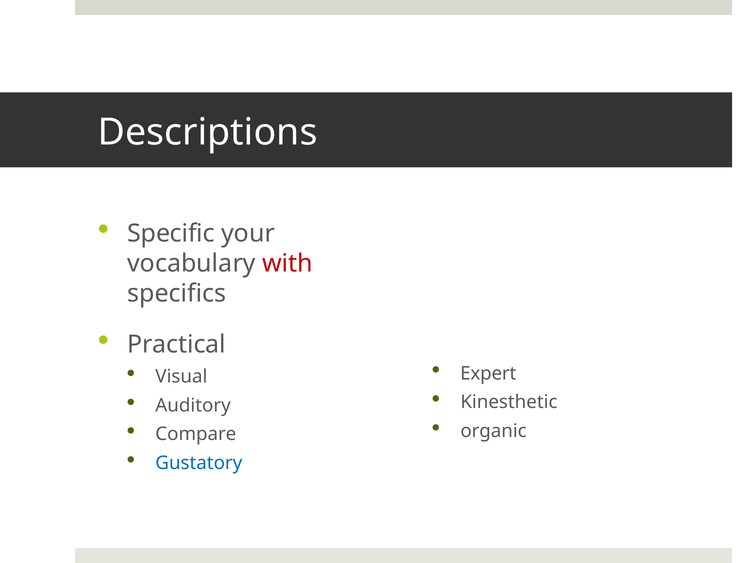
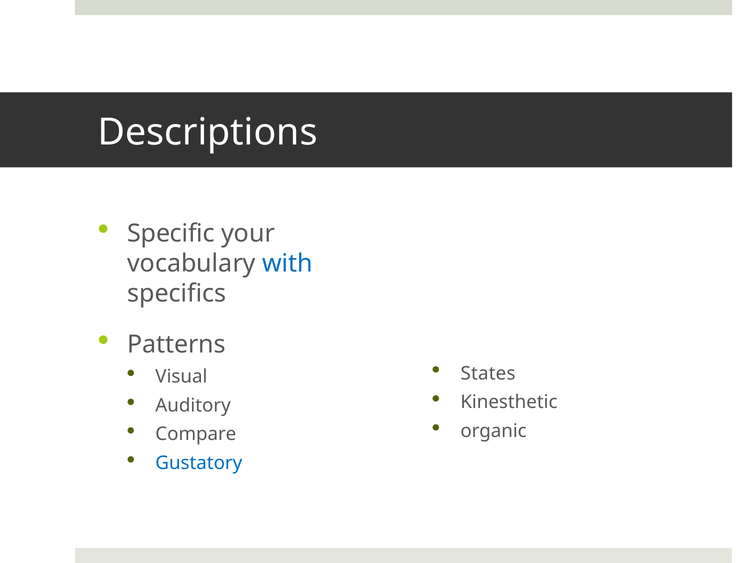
with colour: red -> blue (287, 264)
Practical: Practical -> Patterns (177, 345)
Expert: Expert -> States (488, 374)
